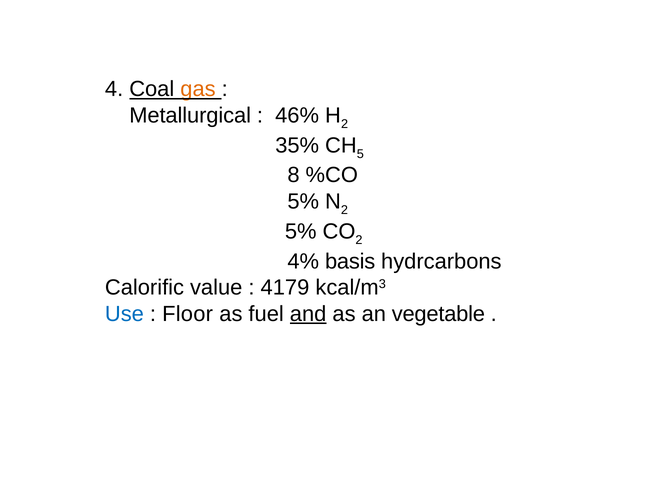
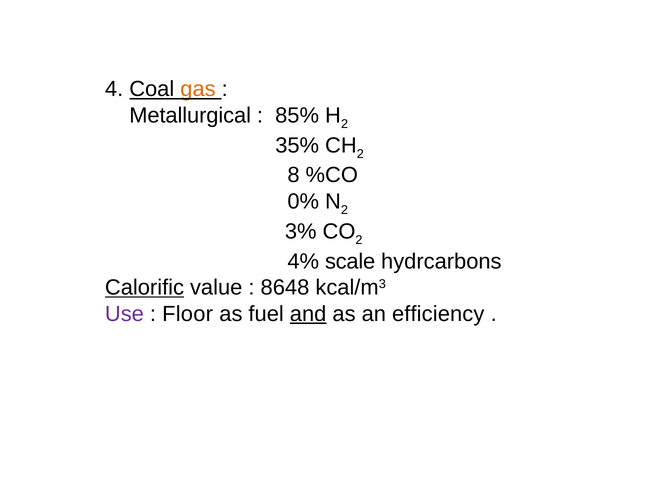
46%: 46% -> 85% (297, 115)
5: 5 -> 2 (360, 154)
5%: 5% -> 0% (303, 201)
5%: 5% -> 3% (301, 231)
basis: basis -> scale (350, 261)
Calorific underline: none -> present (144, 288)
4179: 4179 -> 8648 (285, 288)
Use colour: blue -> purple (124, 314)
vegetable: vegetable -> efficiency (438, 314)
